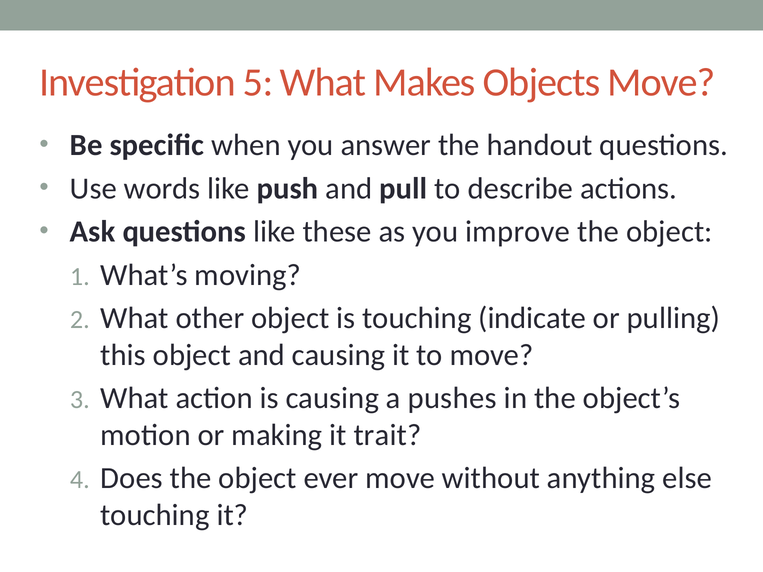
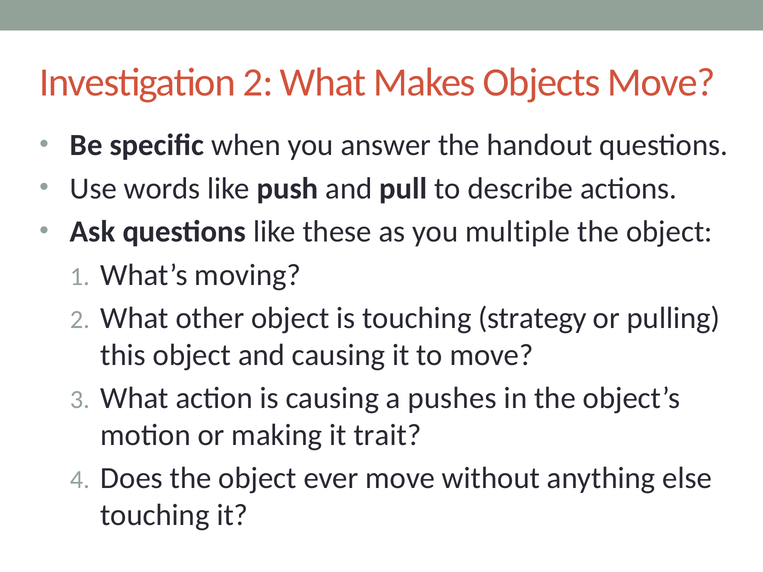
Investigation 5: 5 -> 2 (258, 82)
improve: improve -> multiple (518, 232)
indicate: indicate -> strategy (532, 318)
